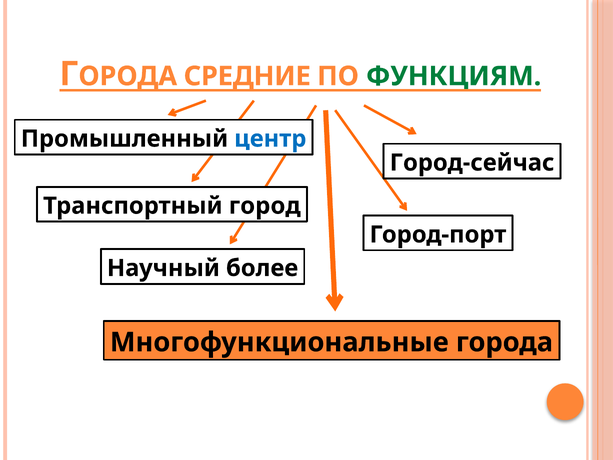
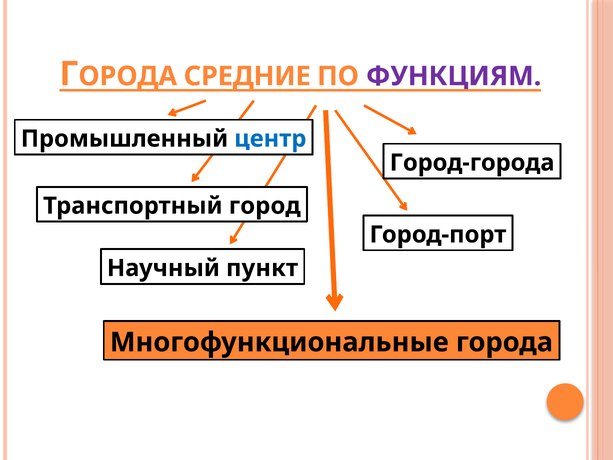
ФУНКЦИЯМ colour: green -> purple (454, 76)
Город-сейчас: Город-сейчас -> Город-города (472, 163)
более: более -> пункт (262, 268)
